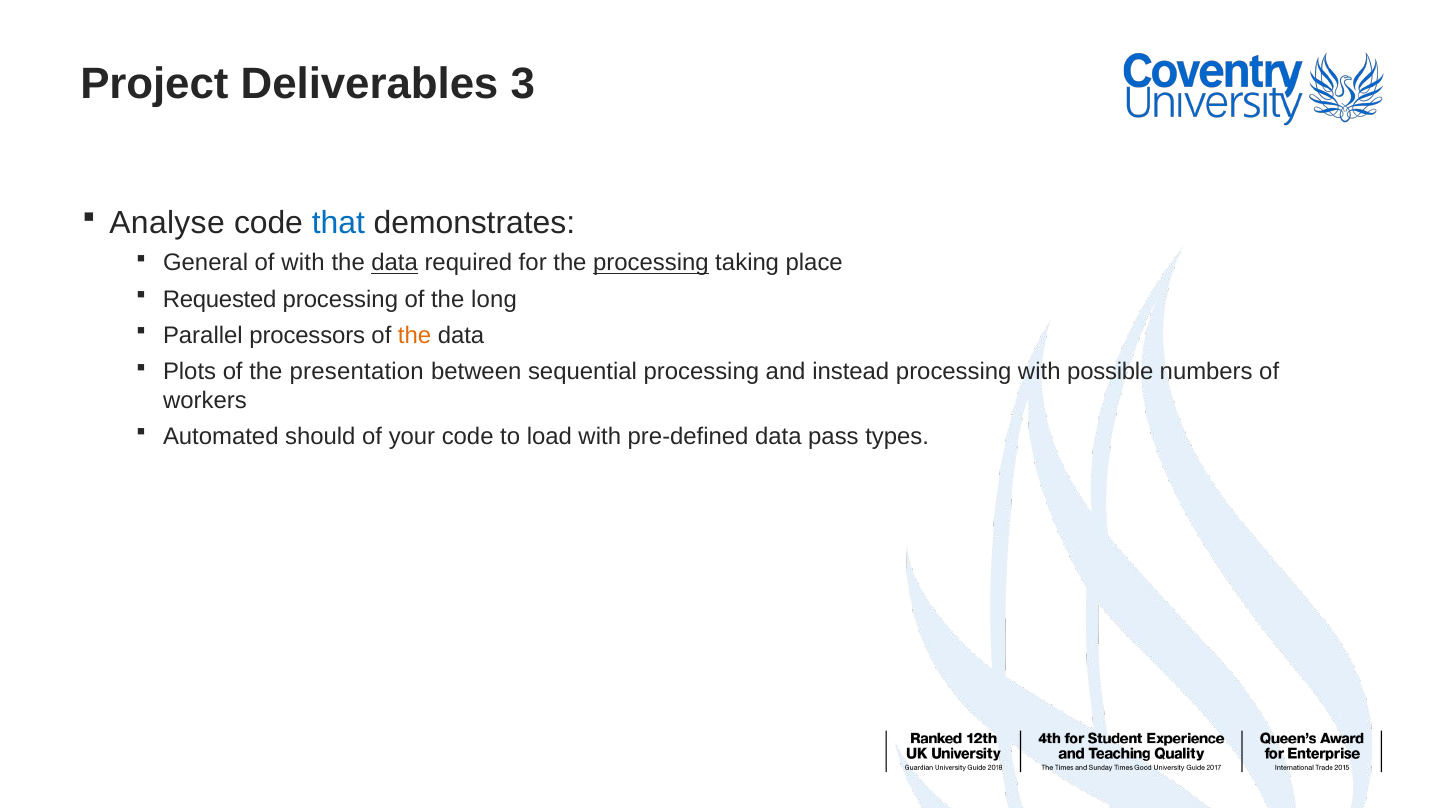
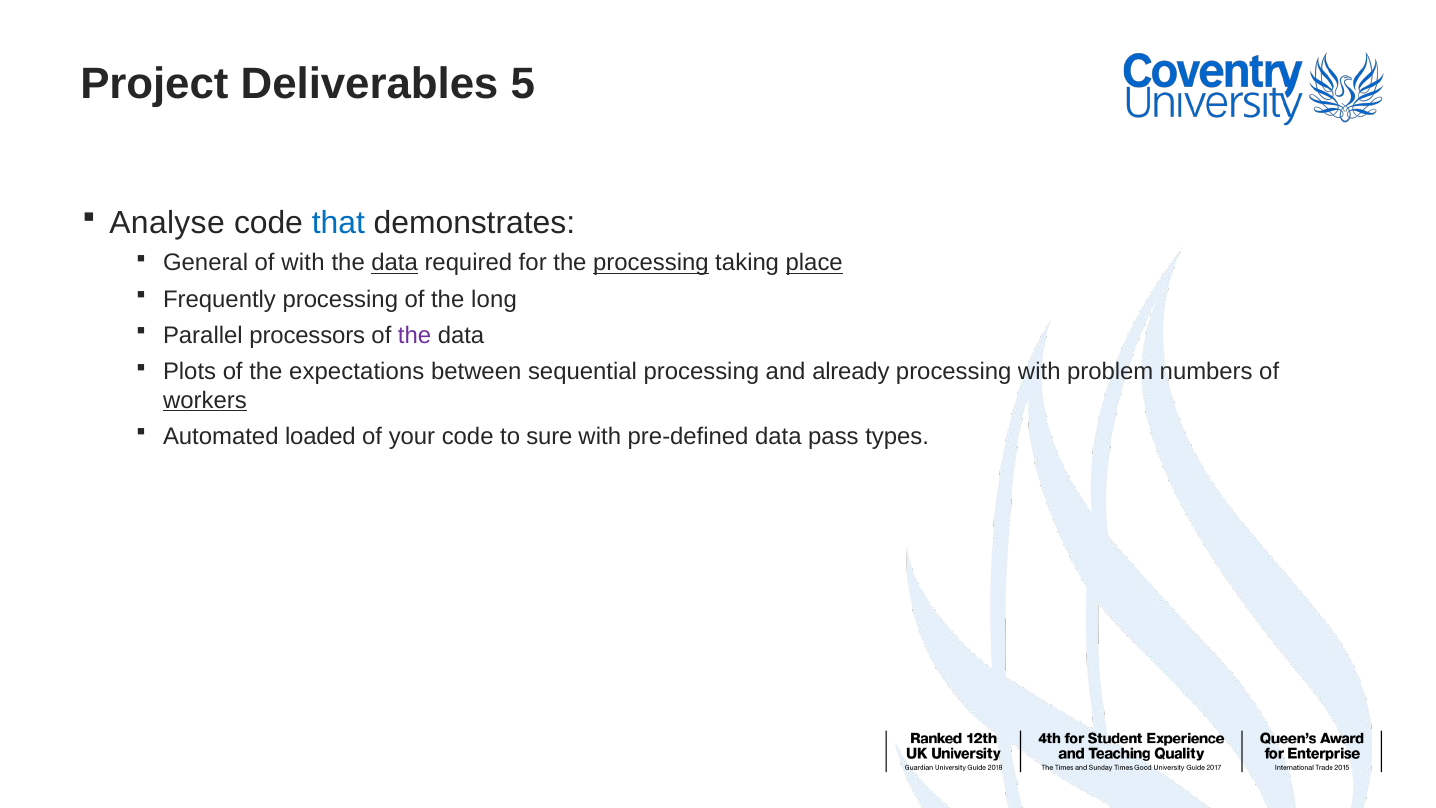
3: 3 -> 5 (523, 84)
place underline: none -> present (814, 263)
Requested: Requested -> Frequently (220, 299)
the colour: orange -> purple (415, 335)
presentation: presentation -> expectations (357, 372)
instead: instead -> already (851, 372)
possible: possible -> problem (1110, 372)
workers underline: none -> present (205, 400)
should: should -> loaded (320, 436)
load: load -> sure (549, 436)
